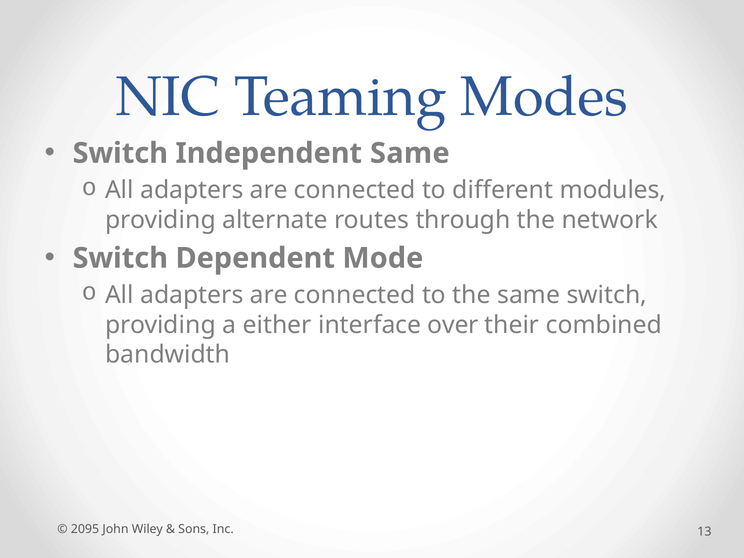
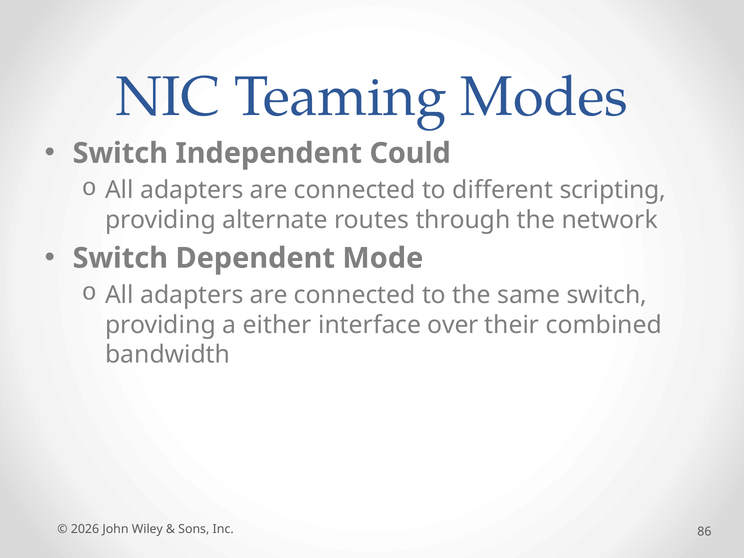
Independent Same: Same -> Could (410, 153)
modules: modules -> scripting (613, 190)
2095: 2095 -> 2026 (85, 529)
13: 13 -> 86 (704, 532)
